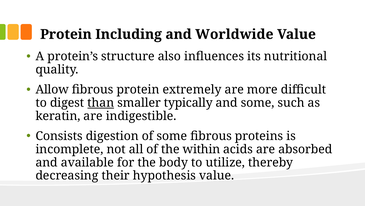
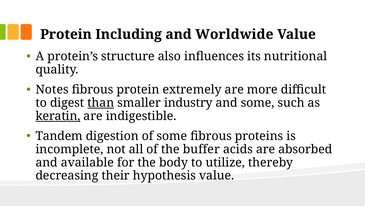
Allow: Allow -> Notes (52, 89)
typically: typically -> industry (188, 103)
keratin underline: none -> present (58, 116)
Consists: Consists -> Tandem (59, 136)
within: within -> buffer (201, 149)
